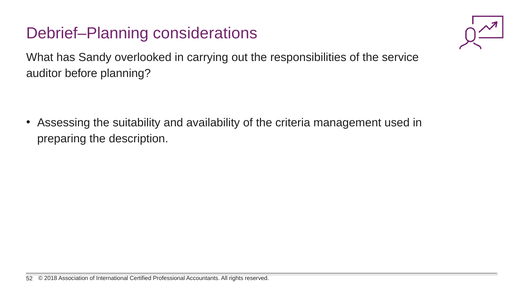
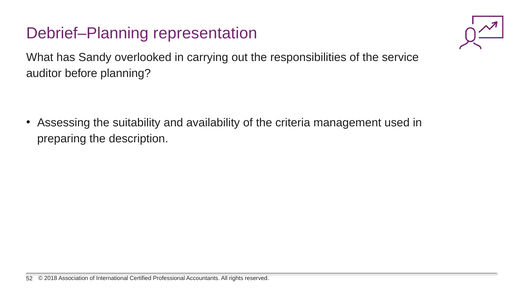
considerations: considerations -> representation (205, 33)
